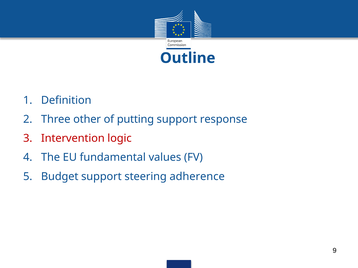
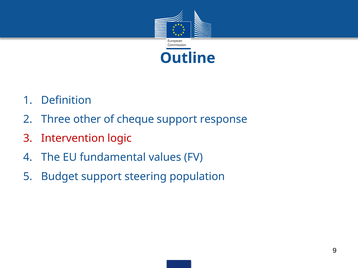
putting: putting -> cheque (135, 120)
adherence: adherence -> population (197, 177)
